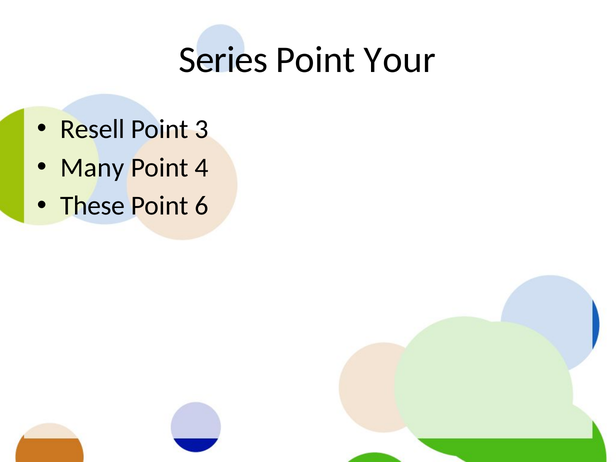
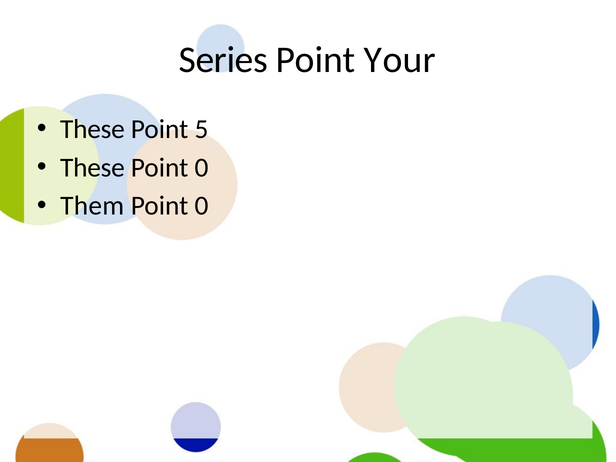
Resell: Resell -> These (92, 129)
3: 3 -> 5 (201, 129)
Many: Many -> These (92, 168)
4: 4 -> 0 (201, 168)
These: These -> Them (92, 206)
6: 6 -> 0 (201, 206)
